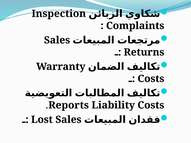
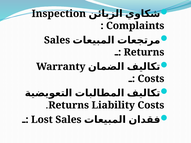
Reports: Reports -> Returns (69, 105)
